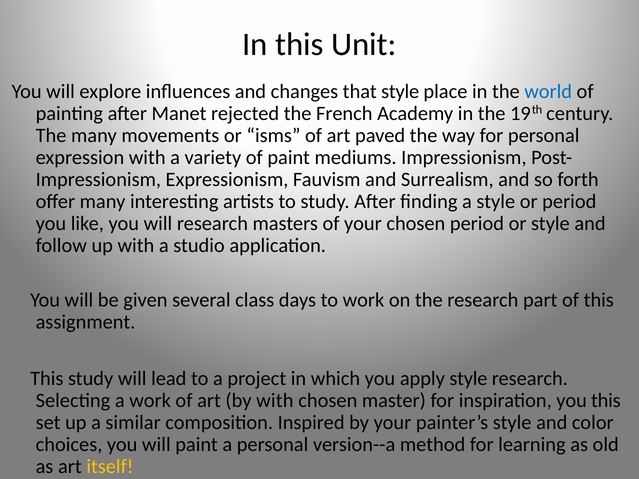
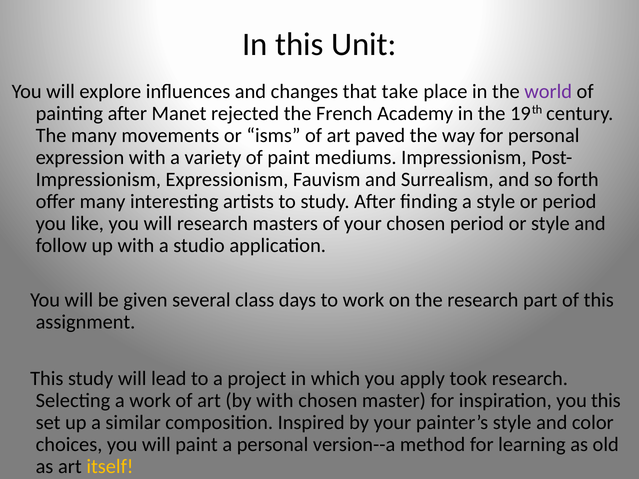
that style: style -> take (400, 91)
world colour: blue -> purple (548, 91)
apply style: style -> took (468, 379)
